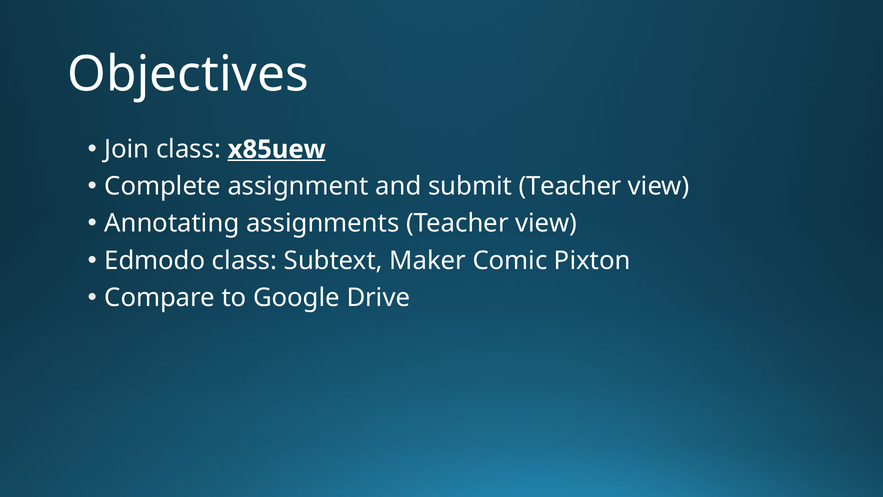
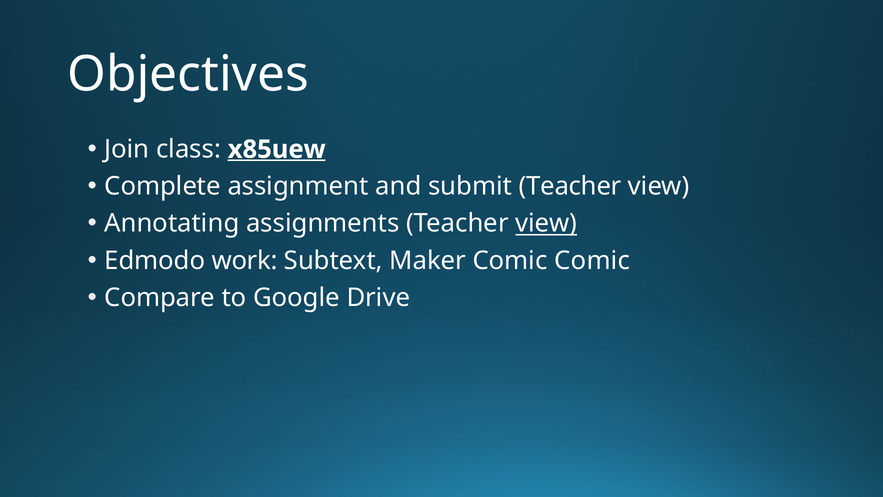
view underline: none -> present (546, 223)
Edmodo class: class -> work (245, 260)
Comic Pixton: Pixton -> Comic (592, 260)
